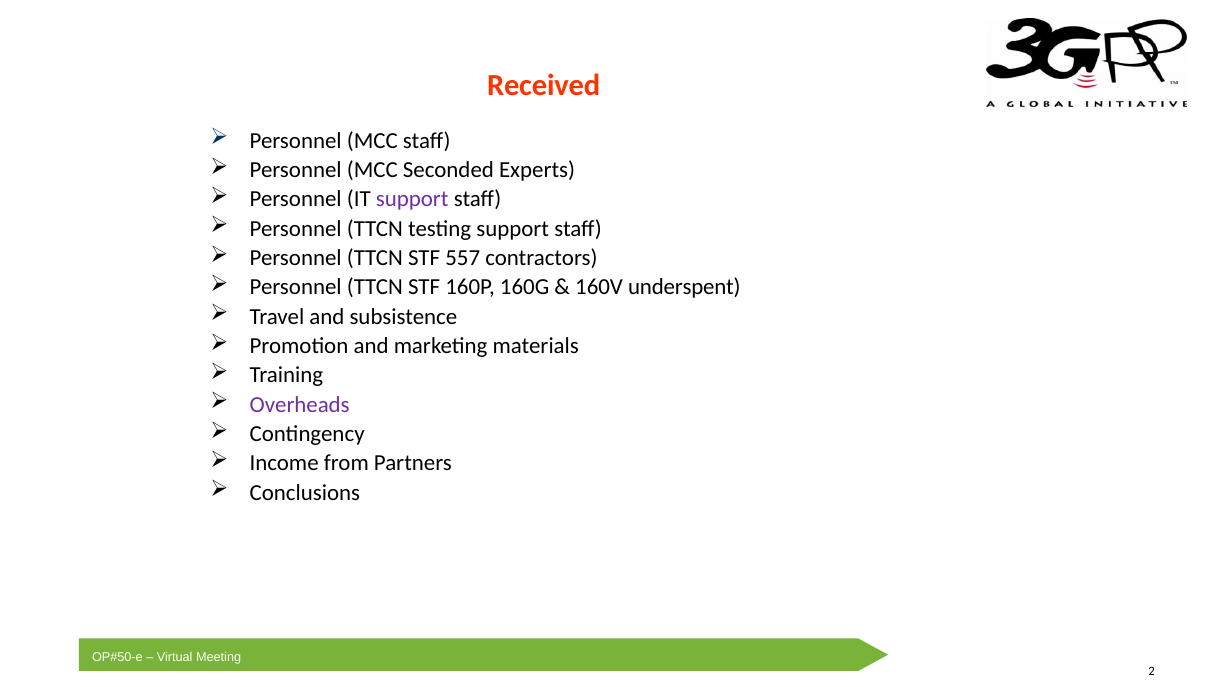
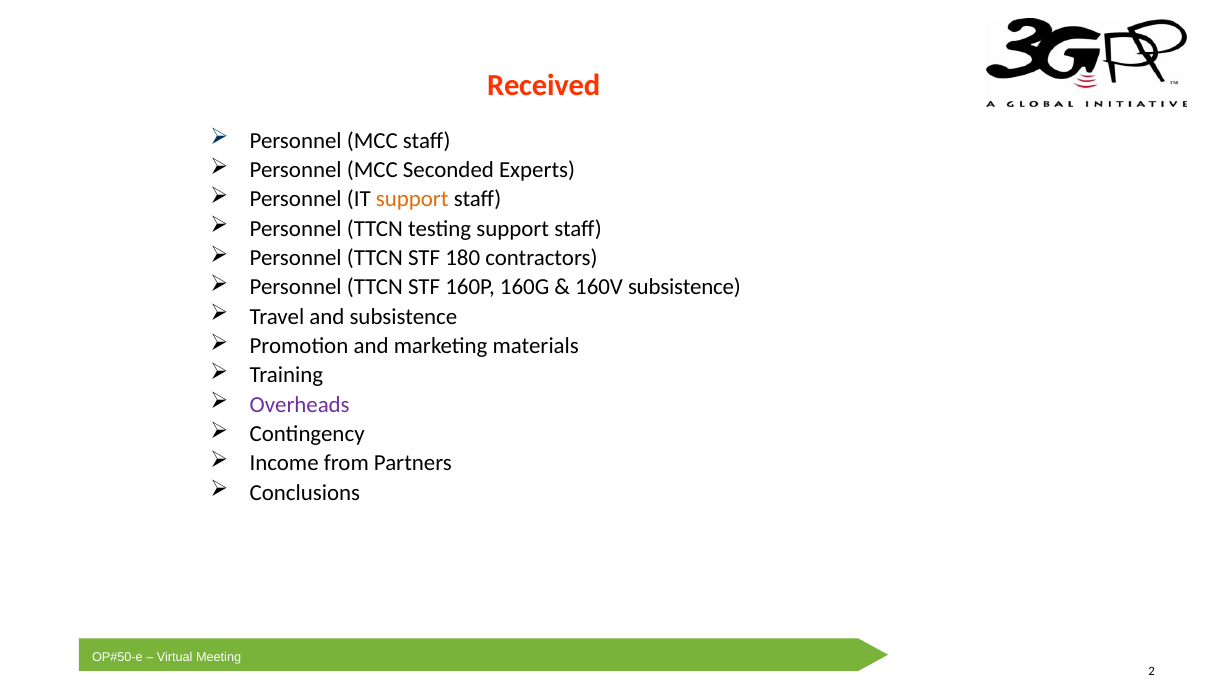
support colour: purple -> orange (412, 199)
557: 557 -> 180 (463, 258)
160V underspent: underspent -> subsistence (684, 287)
